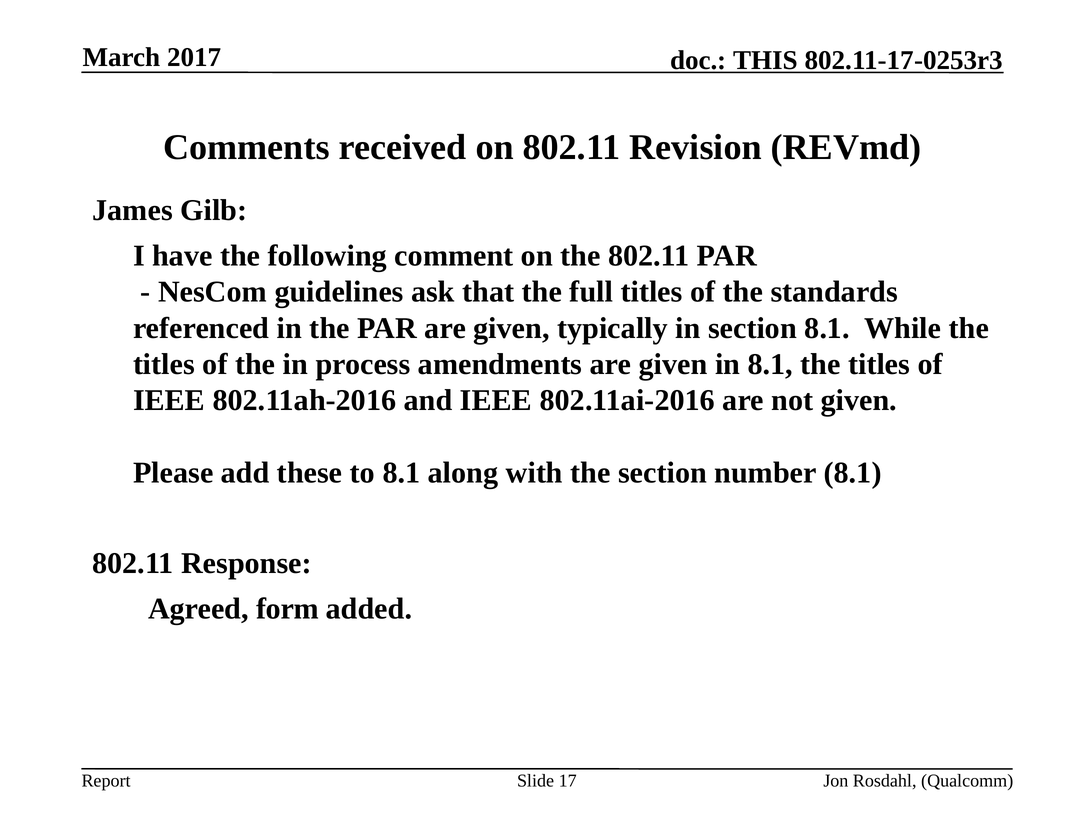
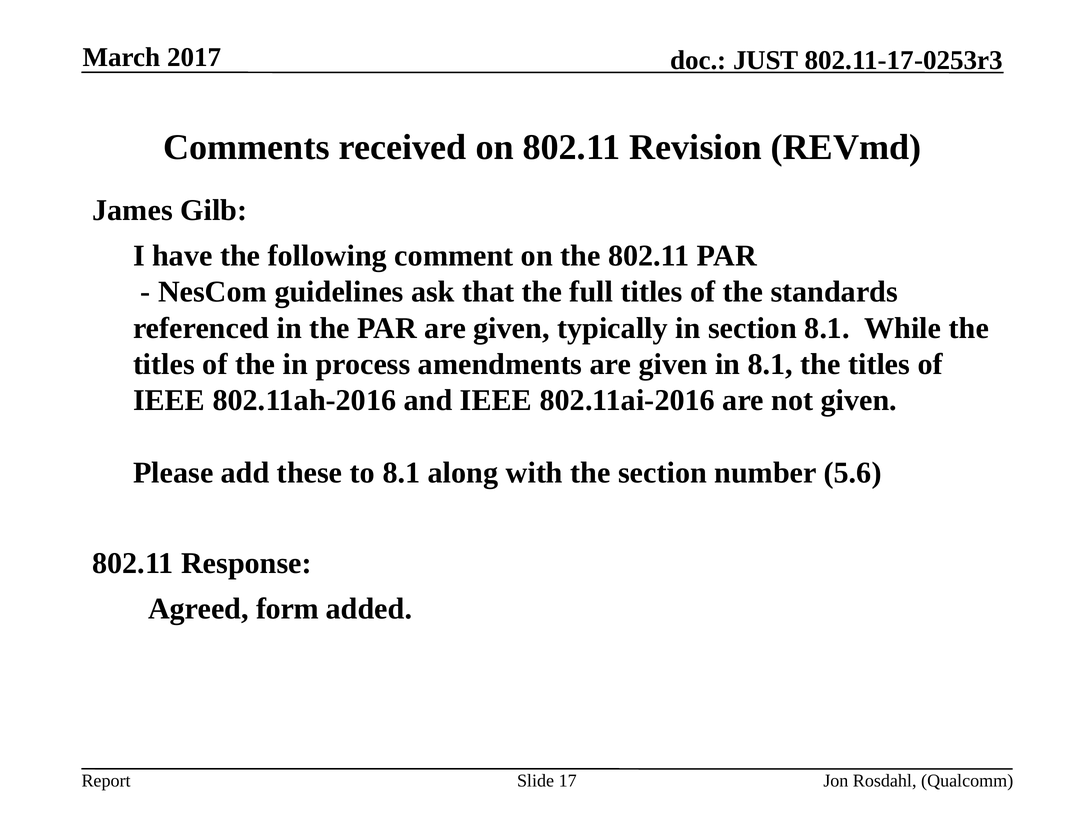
THIS: THIS -> JUST (766, 60)
number 8.1: 8.1 -> 5.6 (853, 473)
